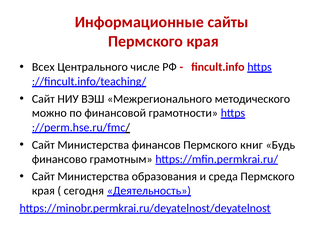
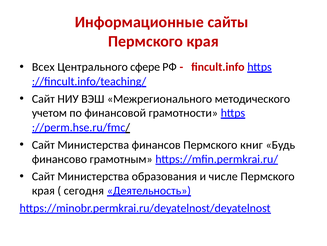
числе: числе -> сфере (145, 67)
можно: можно -> учетом (49, 113)
среда: среда -> числе (223, 176)
